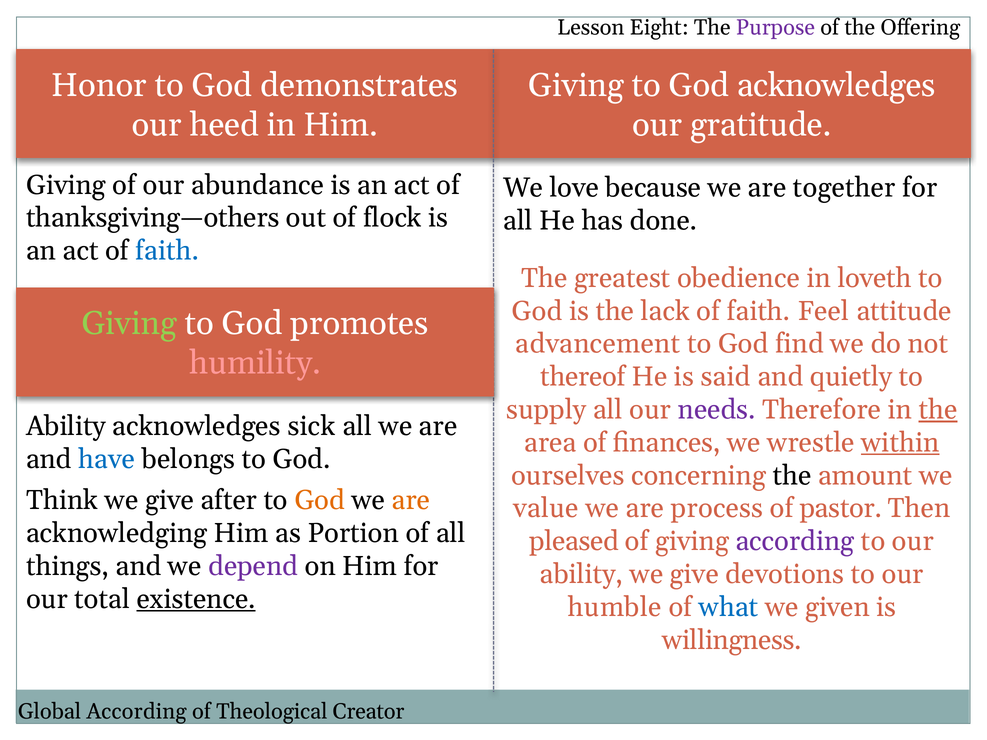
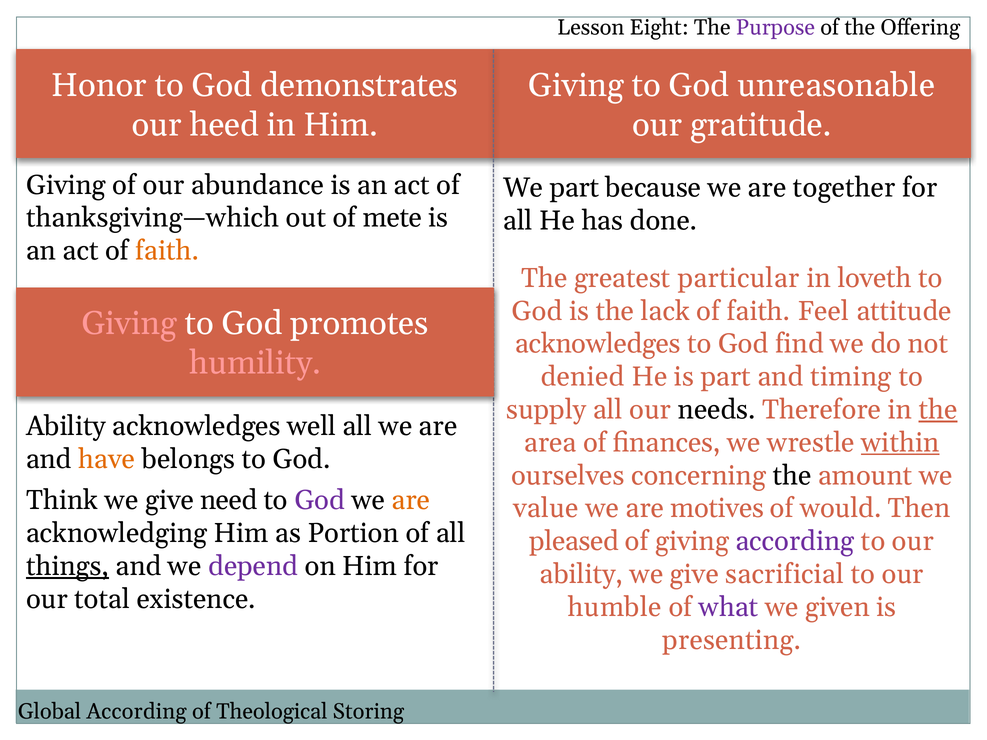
God acknowledges: acknowledges -> unreasonable (836, 85)
We love: love -> part (574, 188)
thanksgiving—others: thanksgiving—others -> thanksgiving—which (153, 218)
flock: flock -> mete (392, 218)
faith colour: blue -> orange (167, 251)
obedience: obedience -> particular (738, 278)
Giving colour: light green -> pink (129, 324)
advancement: advancement -> acknowledges (598, 344)
thereof: thereof -> denied (583, 377)
is said: said -> part (726, 377)
quietly: quietly -> timing (851, 377)
needs colour: purple -> black (717, 410)
sick: sick -> well (312, 426)
have colour: blue -> orange (107, 459)
after: after -> need (229, 501)
God colour: orange -> purple (320, 501)
process: process -> motives (717, 509)
pastor: pastor -> would (841, 509)
things underline: none -> present (68, 566)
devotions: devotions -> sacrificial (785, 574)
existence underline: present -> none (196, 599)
what colour: blue -> purple (729, 607)
willingness: willingness -> presenting (732, 640)
Creator: Creator -> Storing (368, 712)
